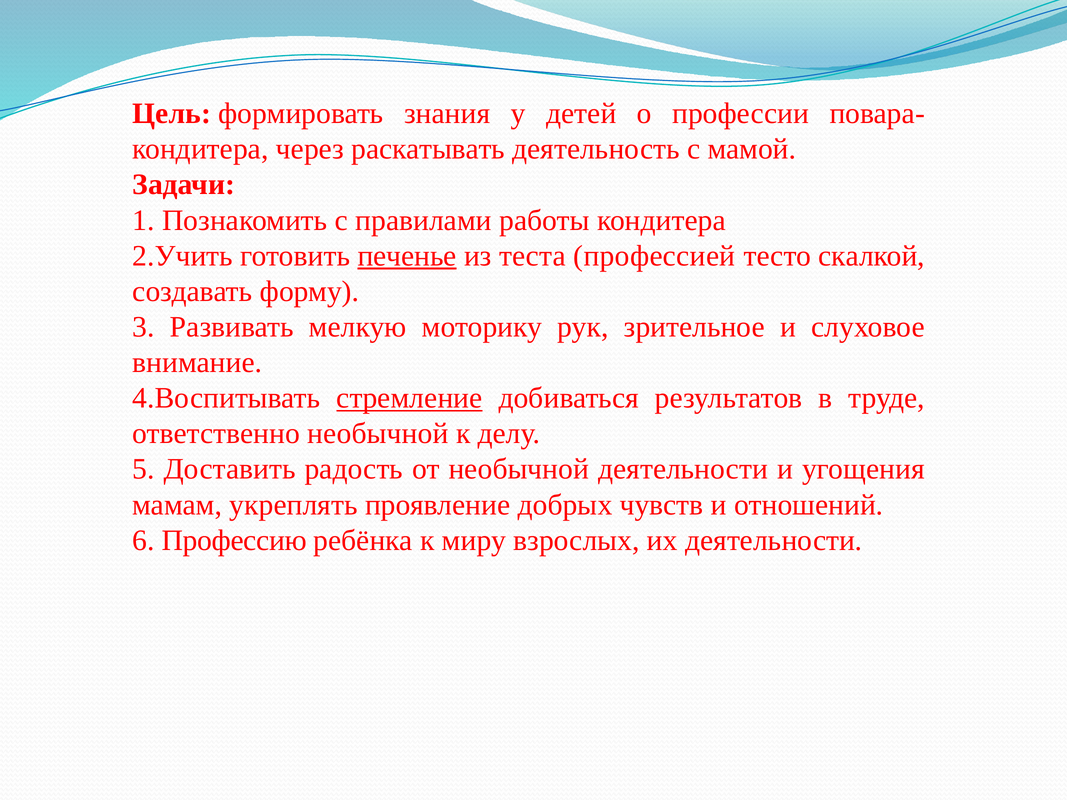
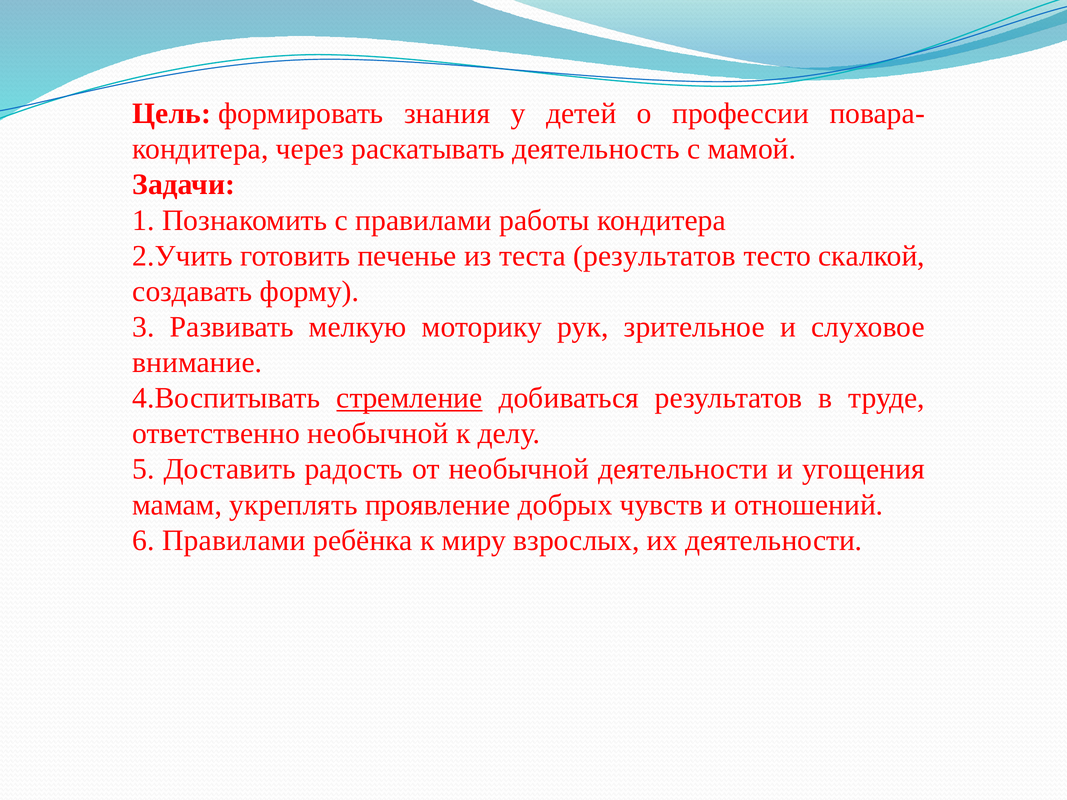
печенье underline: present -> none (407, 256)
теста профессией: профессией -> результатов (654, 256)
6 Профессию: Профессию -> Правилами (234, 541)
